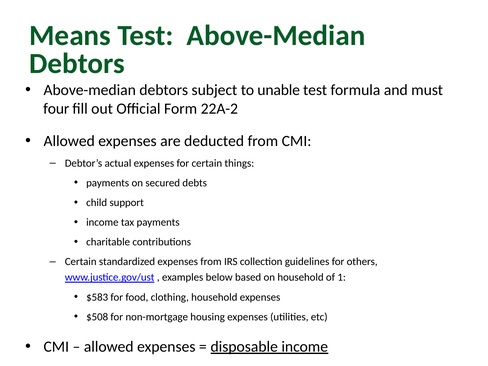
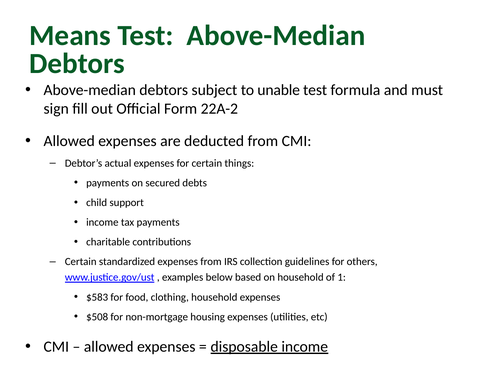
four: four -> sign (56, 109)
